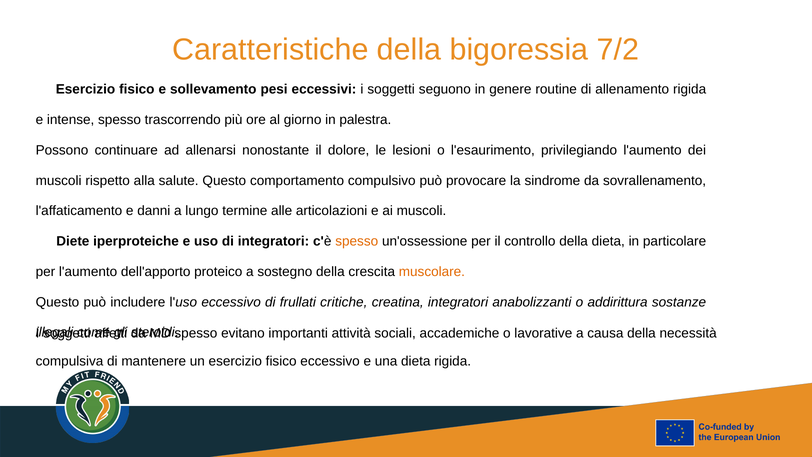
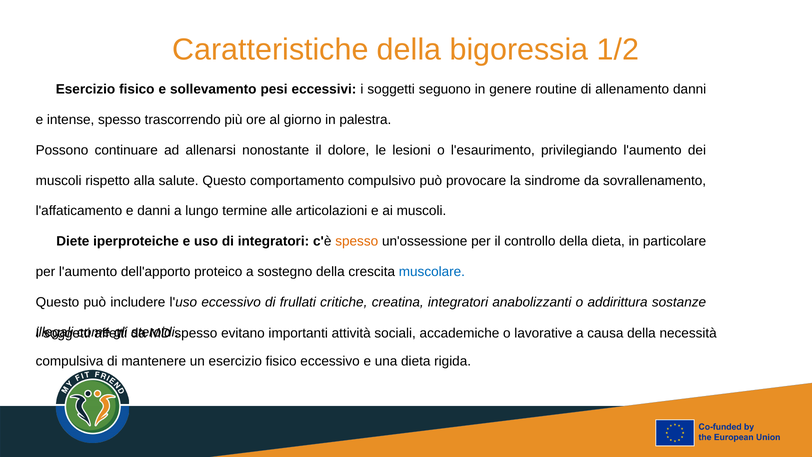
7/2: 7/2 -> 1/2 (618, 50)
allenamento rigida: rigida -> danni (690, 89)
muscolare colour: orange -> blue (432, 272)
